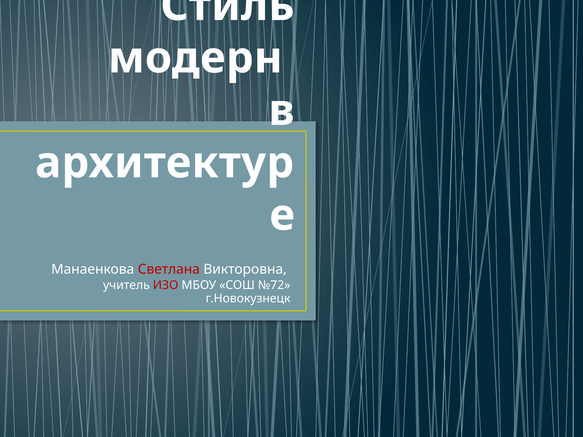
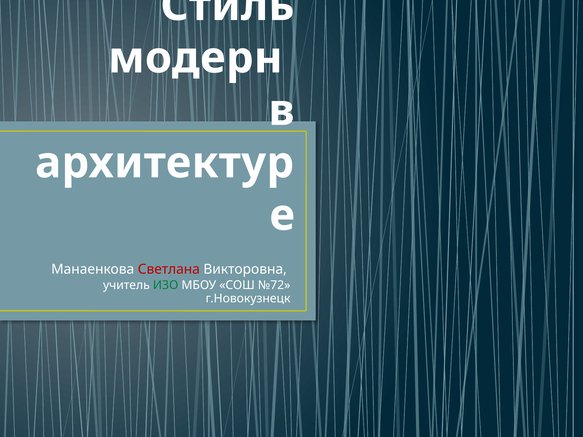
ИЗО colour: red -> green (166, 285)
